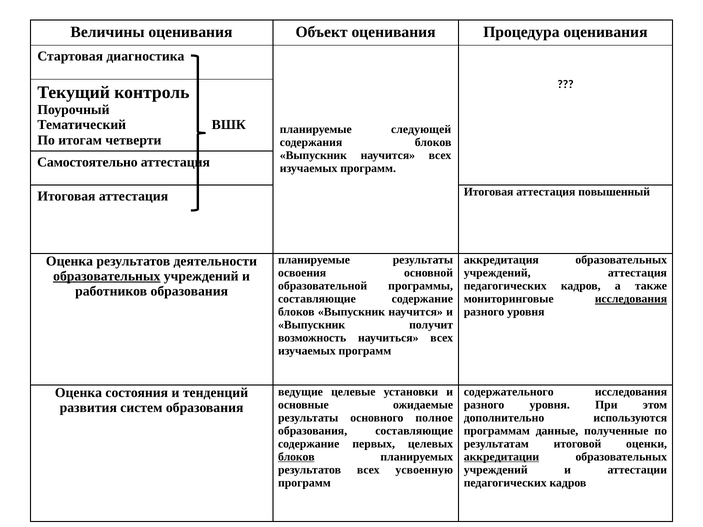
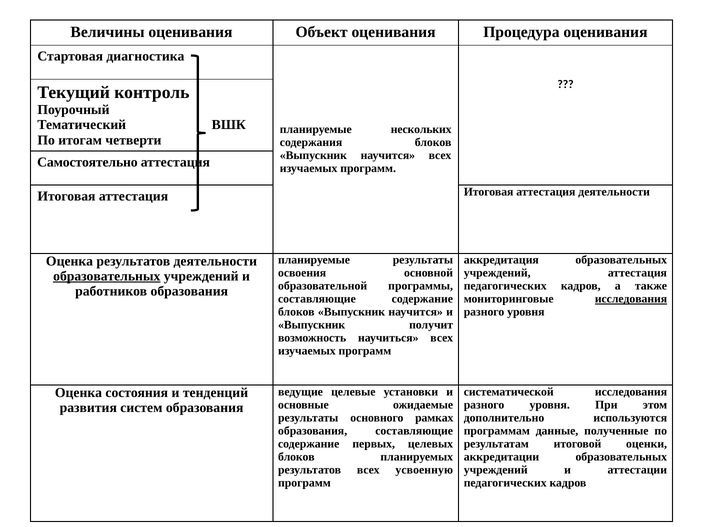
следующей: следующей -> нескольких (421, 130)
аттестация повышенный: повышенный -> деятельности (614, 192)
содержательного: содержательного -> систематической (509, 392)
полное: полное -> рамках (434, 418)
блоков underline: present -> none (296, 457)
аккредитации underline: present -> none (501, 457)
